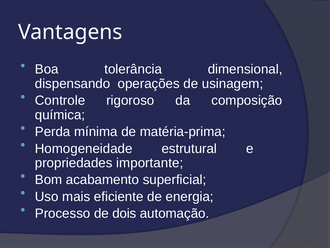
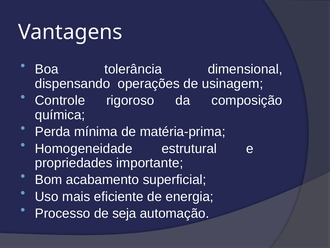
dois: dois -> seja (124, 213)
